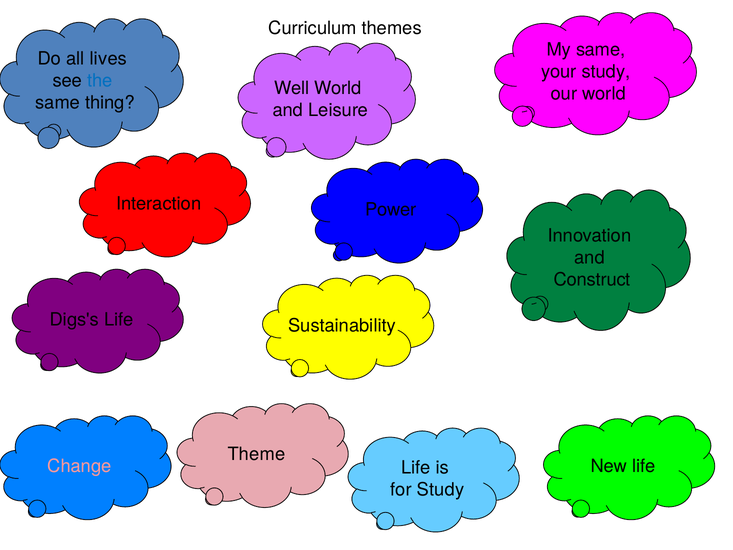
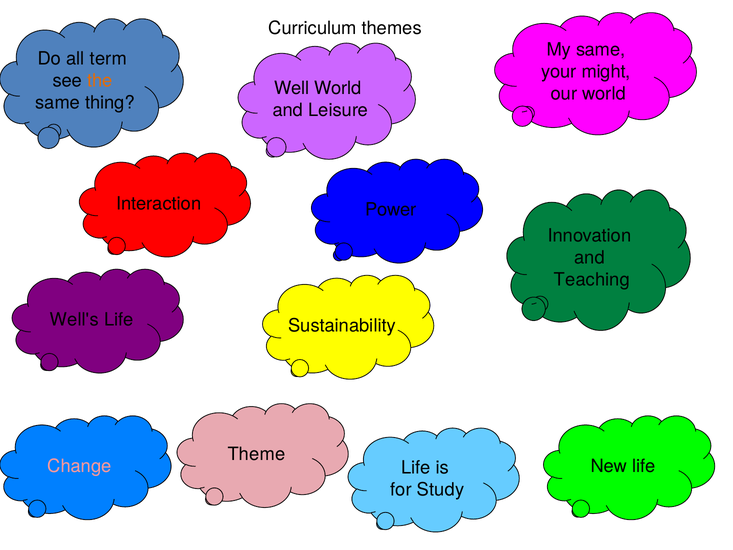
lives: lives -> term (108, 59)
your study: study -> might (606, 72)
the colour: blue -> orange (100, 81)
Construct: Construct -> Teaching (592, 280)
Digs's: Digs's -> Well's (74, 320)
